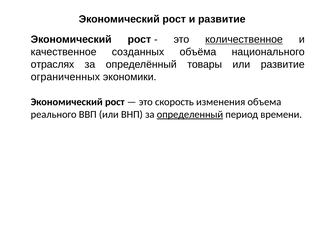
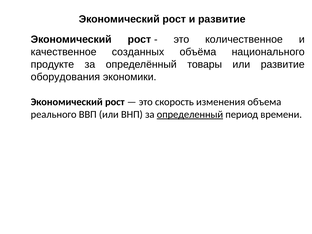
количественное underline: present -> none (244, 39)
отраслях: отраслях -> продукте (52, 64)
ограниченных: ограниченных -> оборудования (65, 77)
